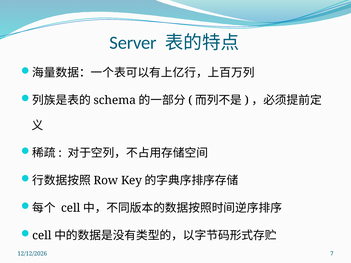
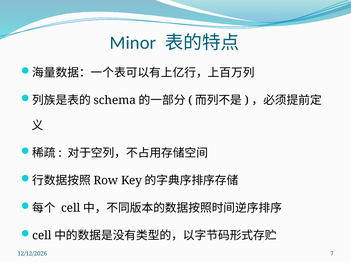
Server: Server -> Minor (133, 43)
